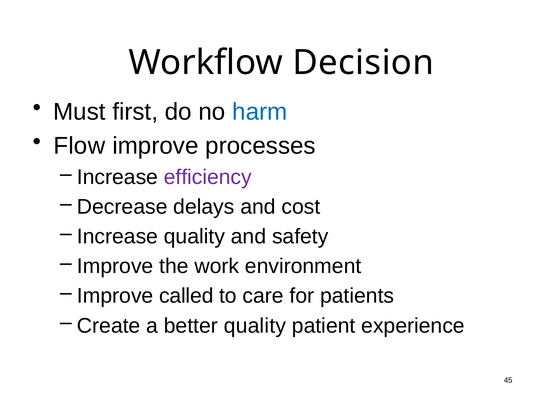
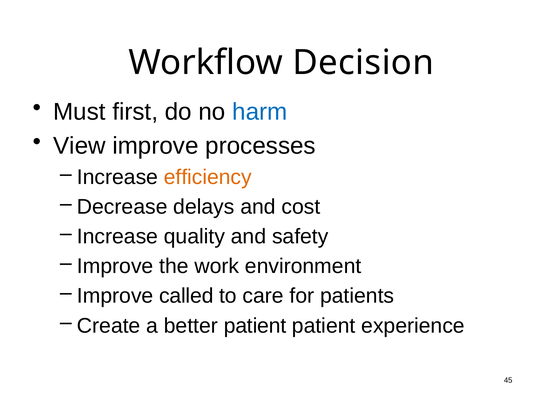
Flow: Flow -> View (79, 146)
efficiency colour: purple -> orange (208, 177)
better quality: quality -> patient (255, 325)
